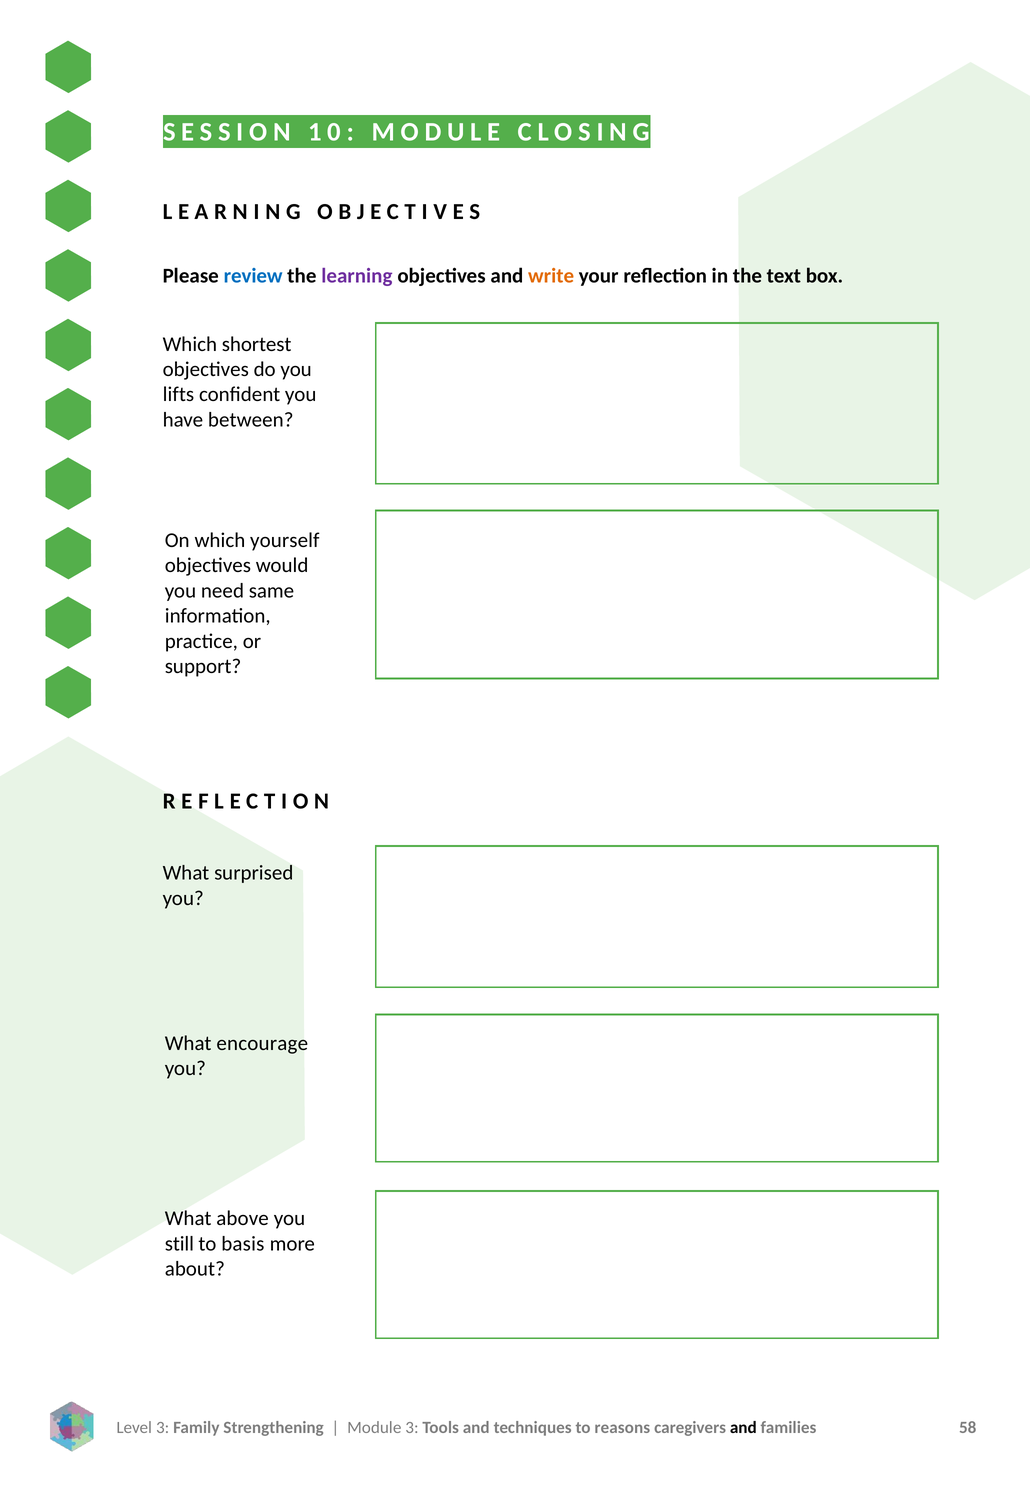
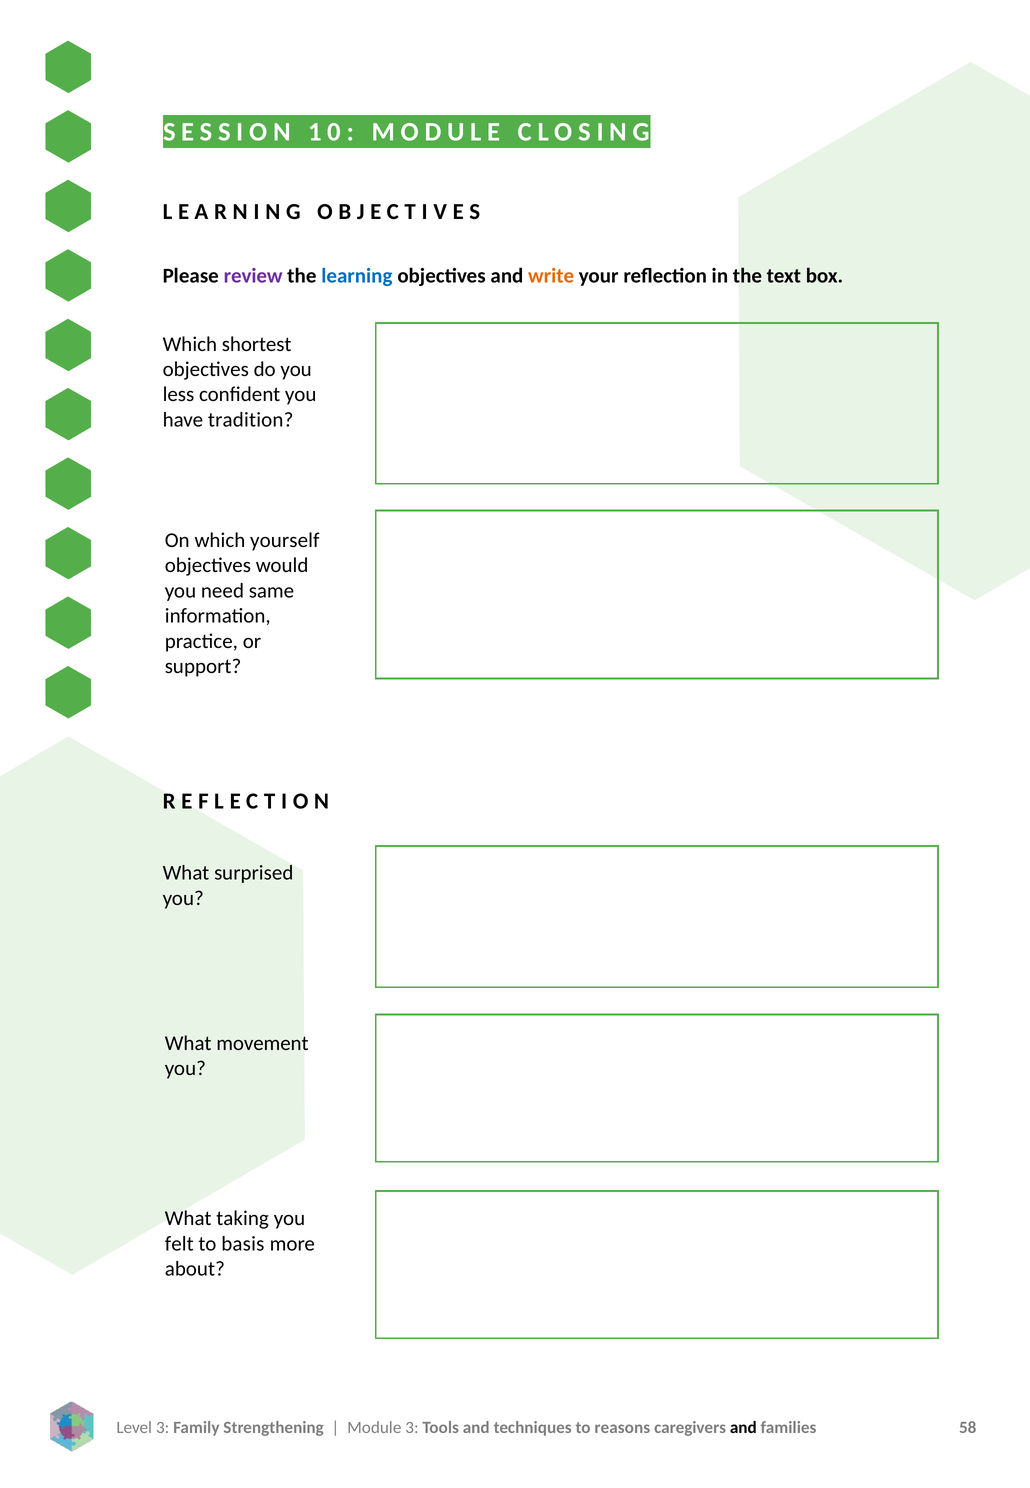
review colour: blue -> purple (253, 276)
learning colour: purple -> blue (357, 276)
lifts: lifts -> less (178, 394)
between: between -> tradition (251, 420)
encourage: encourage -> movement (262, 1043)
above: above -> taking (243, 1218)
still: still -> felt (179, 1243)
